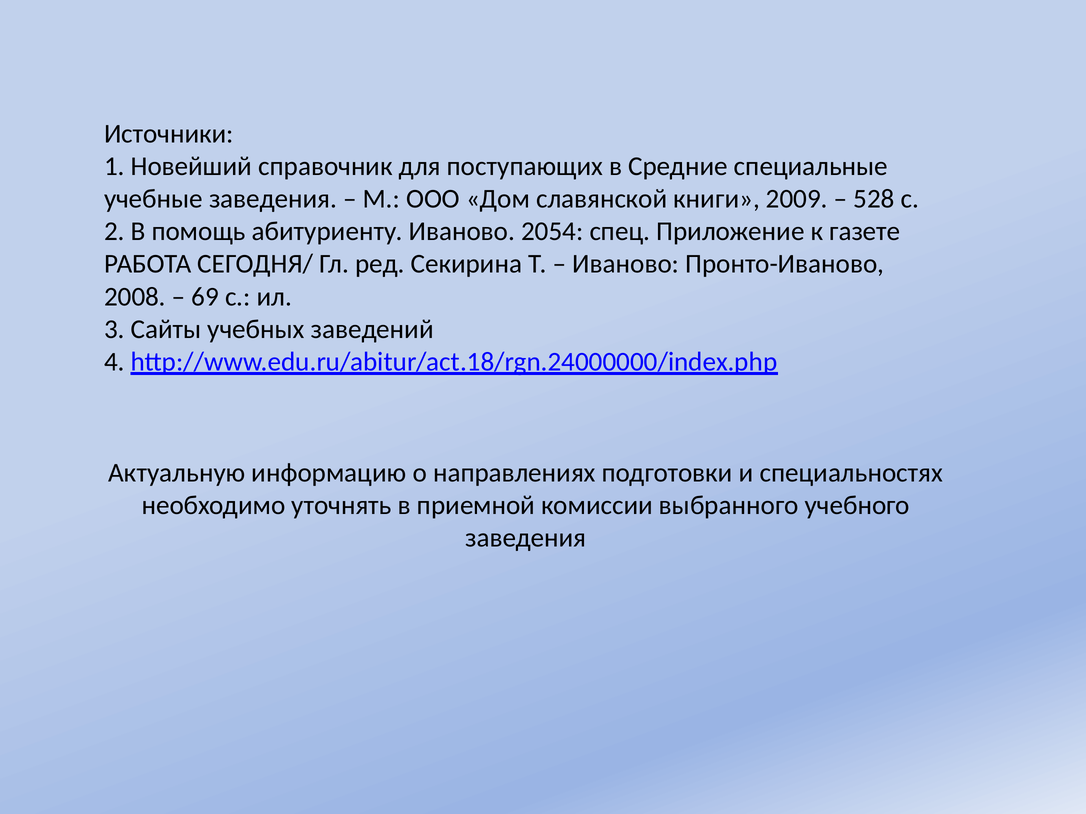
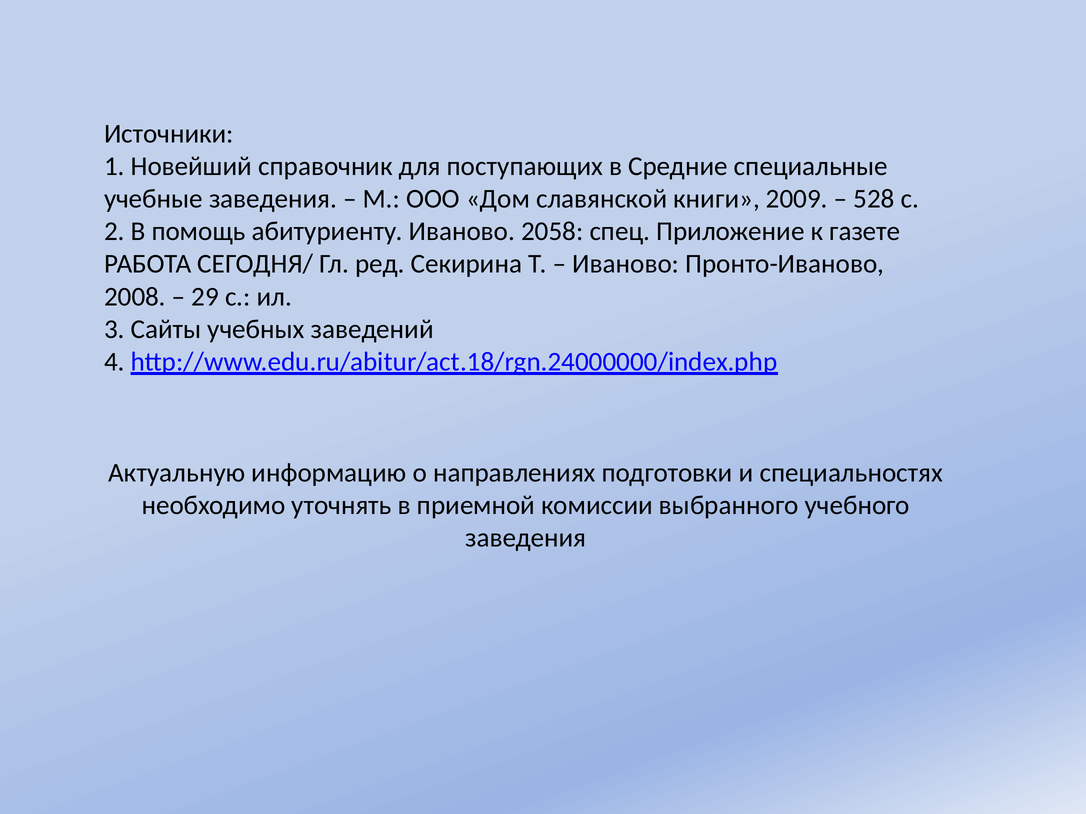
2054: 2054 -> 2058 (552, 232)
69: 69 -> 29 (205, 297)
